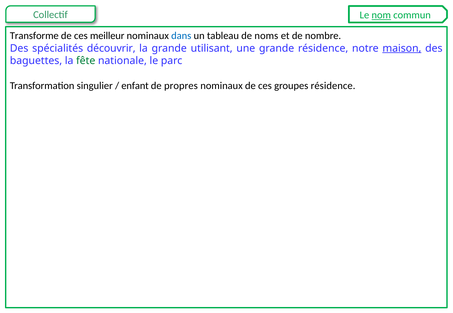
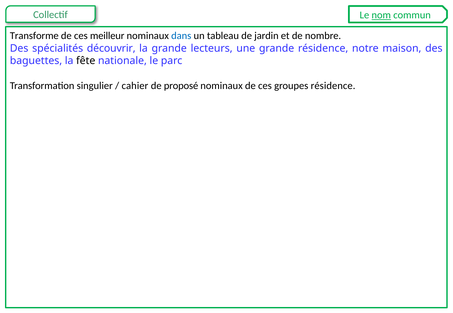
noms: noms -> jardin (266, 36)
utilisant: utilisant -> lecteurs (212, 48)
maison underline: present -> none (402, 48)
fête colour: green -> black (86, 61)
enfant: enfant -> cahier (135, 86)
propres: propres -> proposé (181, 86)
